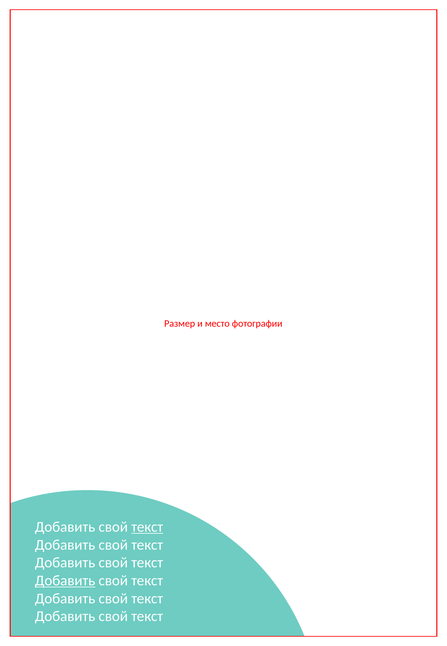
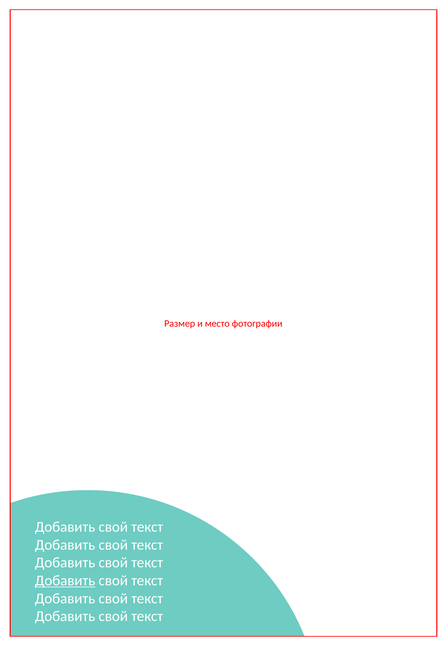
текст underline: present -> none (147, 527)
